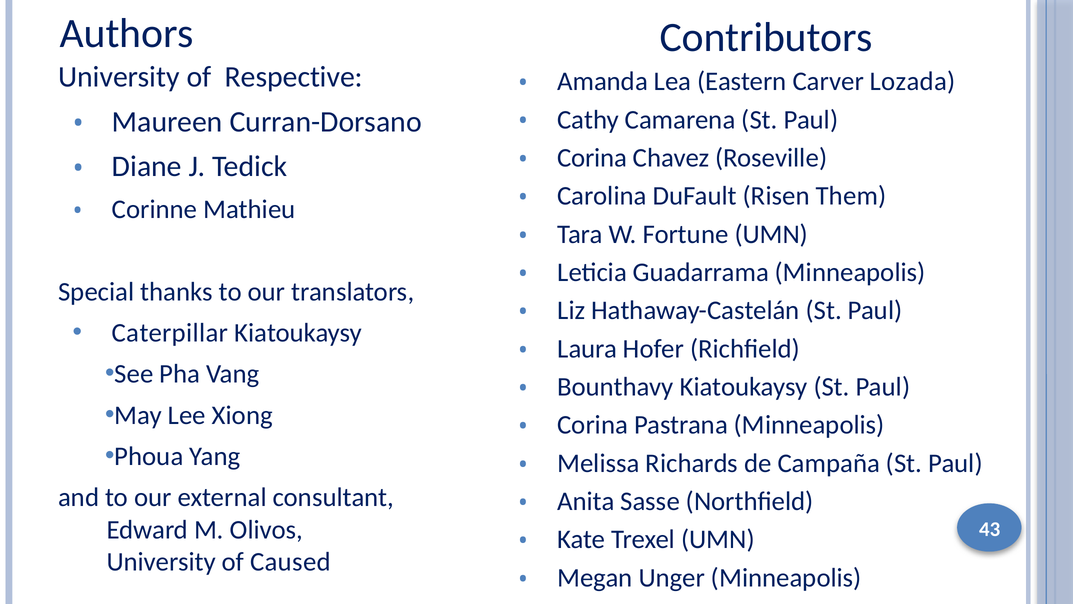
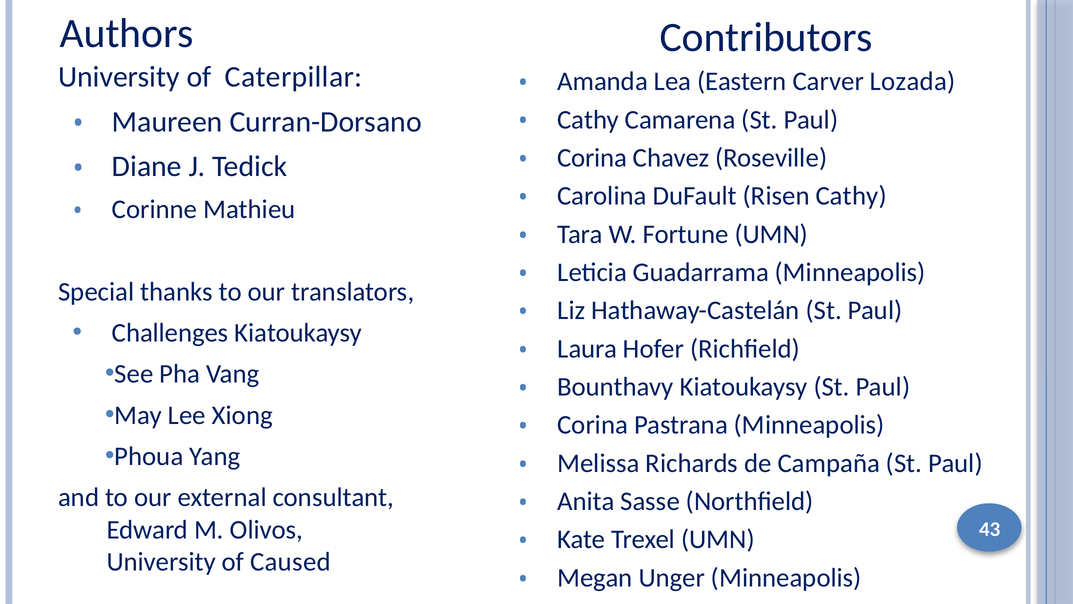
Respective: Respective -> Caterpillar (294, 77)
Risen Them: Them -> Cathy (851, 196)
Caterpillar: Caterpillar -> Challenges (170, 333)
